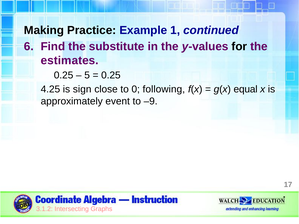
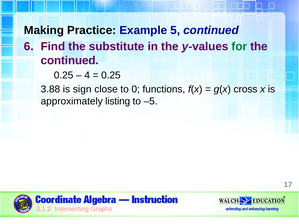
1: 1 -> 5 (175, 30)
for colour: black -> green (239, 47)
estimates: estimates -> continued (70, 61)
5: 5 -> 4 (87, 75)
4.25: 4.25 -> 3.88 (50, 89)
following: following -> functions (164, 89)
equal: equal -> cross (246, 89)
event: event -> listing (118, 101)
–9: –9 -> –5 (151, 101)
